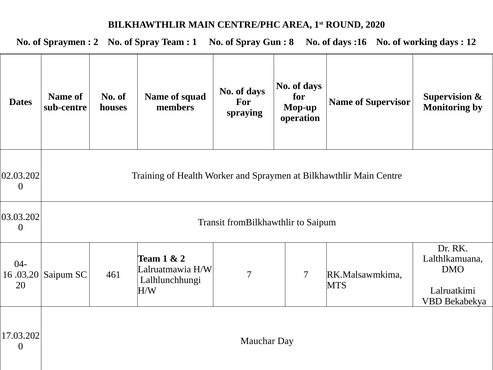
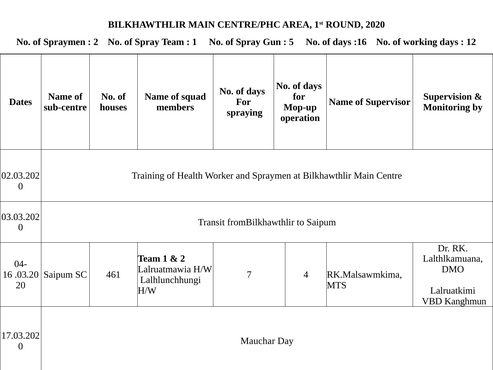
8: 8 -> 5 (291, 42)
7 7: 7 -> 4 (306, 275)
Bekabekya: Bekabekya -> Kanghmun (465, 301)
